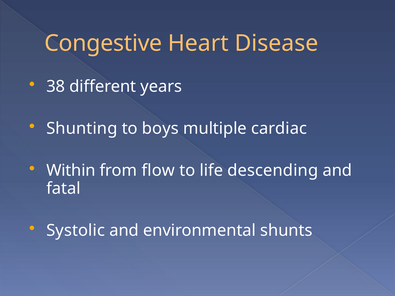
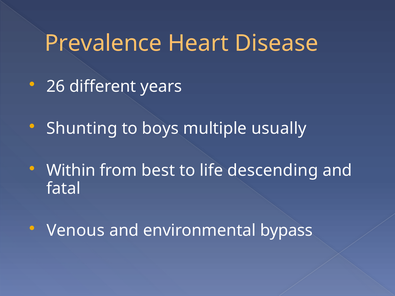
Congestive: Congestive -> Prevalence (103, 43)
38: 38 -> 26 (56, 86)
cardiac: cardiac -> usually (279, 129)
flow: flow -> best (158, 171)
Systolic: Systolic -> Venous (76, 231)
shunts: shunts -> bypass (286, 231)
